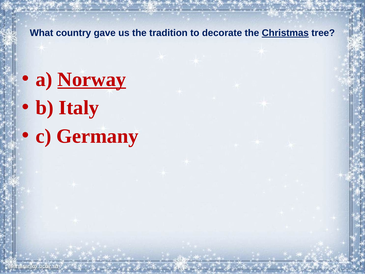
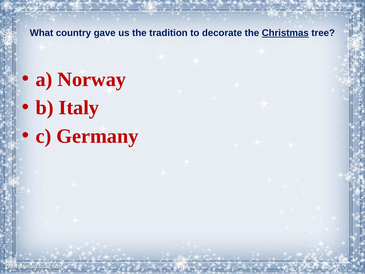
Norway underline: present -> none (92, 79)
